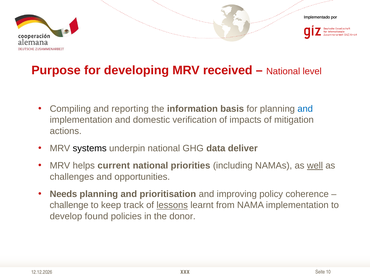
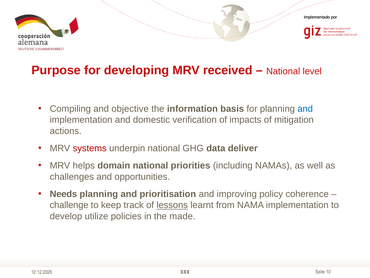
reporting: reporting -> objective (130, 109)
systems colour: black -> red (90, 148)
current: current -> domain (114, 165)
well underline: present -> none (315, 165)
found: found -> utilize (97, 216)
donor: donor -> made (182, 216)
